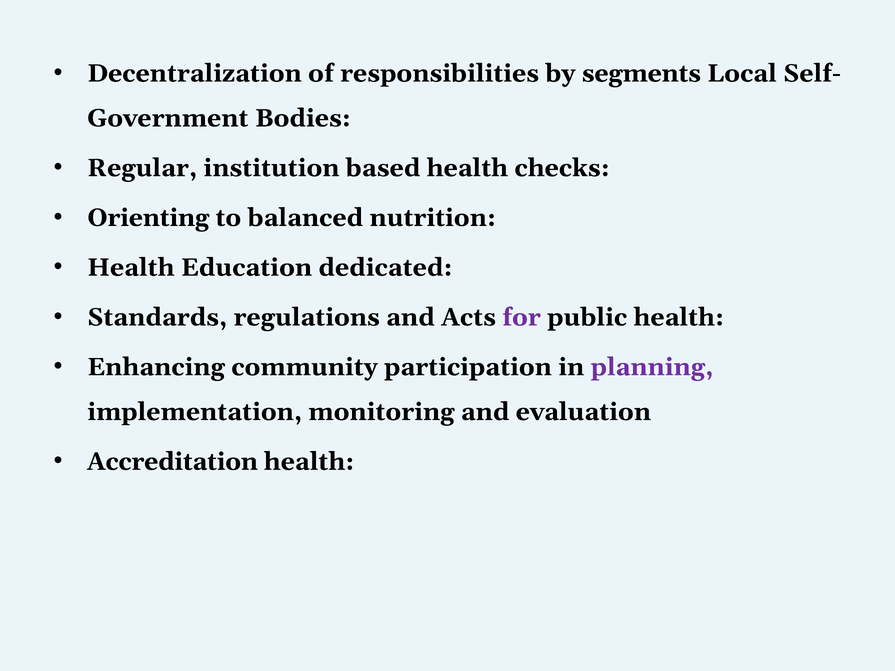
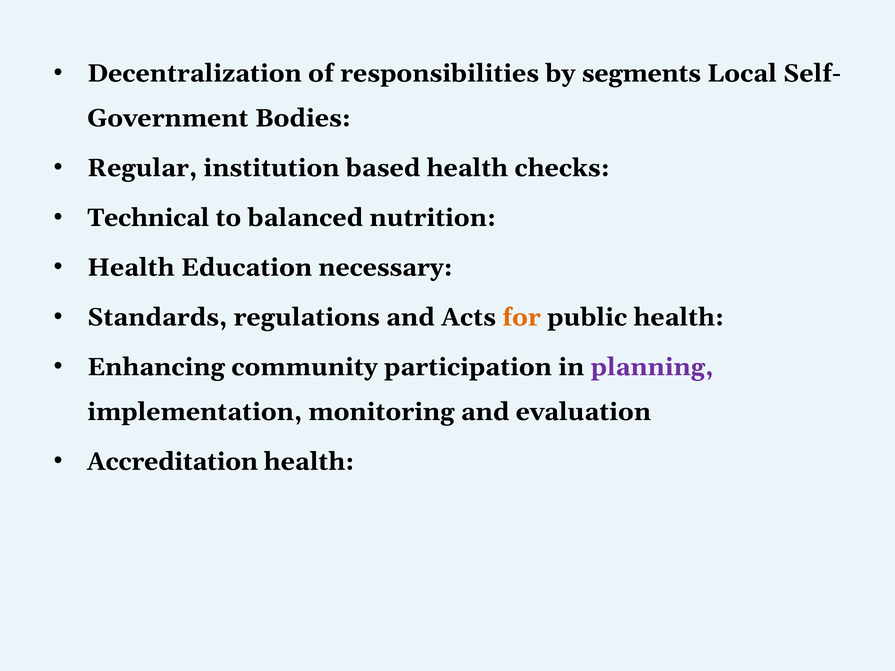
Orienting: Orienting -> Technical (148, 218)
dedicated: dedicated -> necessary (386, 268)
for colour: purple -> orange (522, 317)
